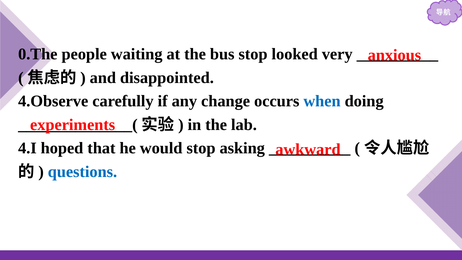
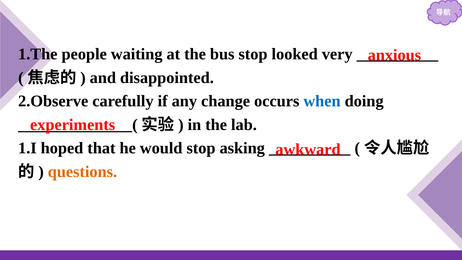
0.The: 0.The -> 1.The (38, 54)
4.Observe: 4.Observe -> 2.Observe (53, 101)
4.I: 4.I -> 1.I (27, 148)
questions colour: blue -> orange (82, 172)
